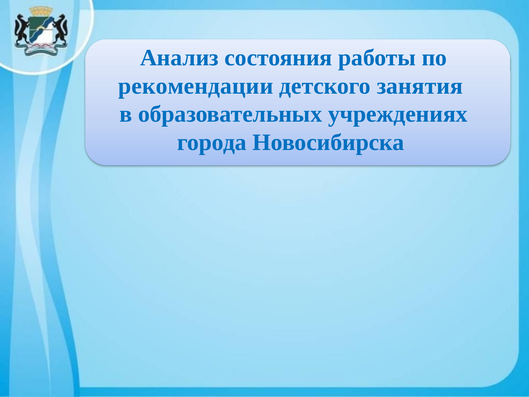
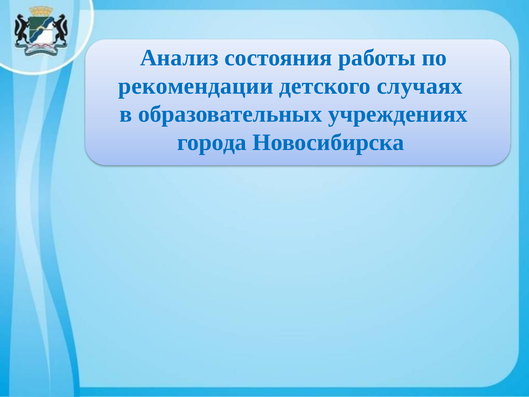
занятия: занятия -> случаях (420, 86)
